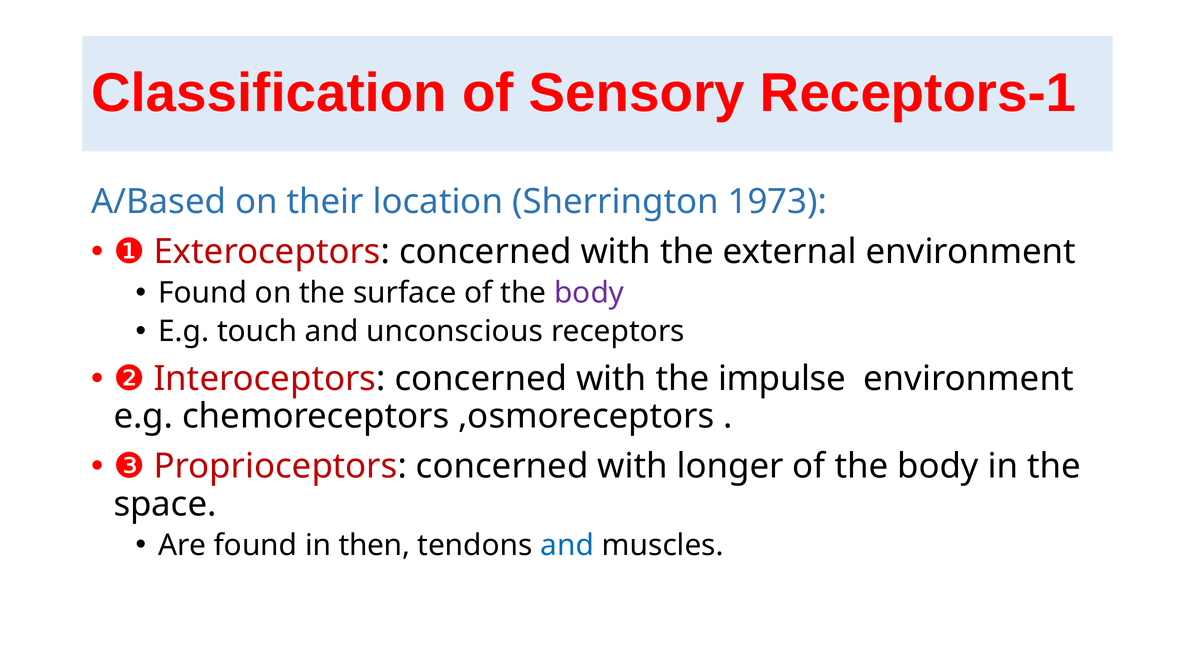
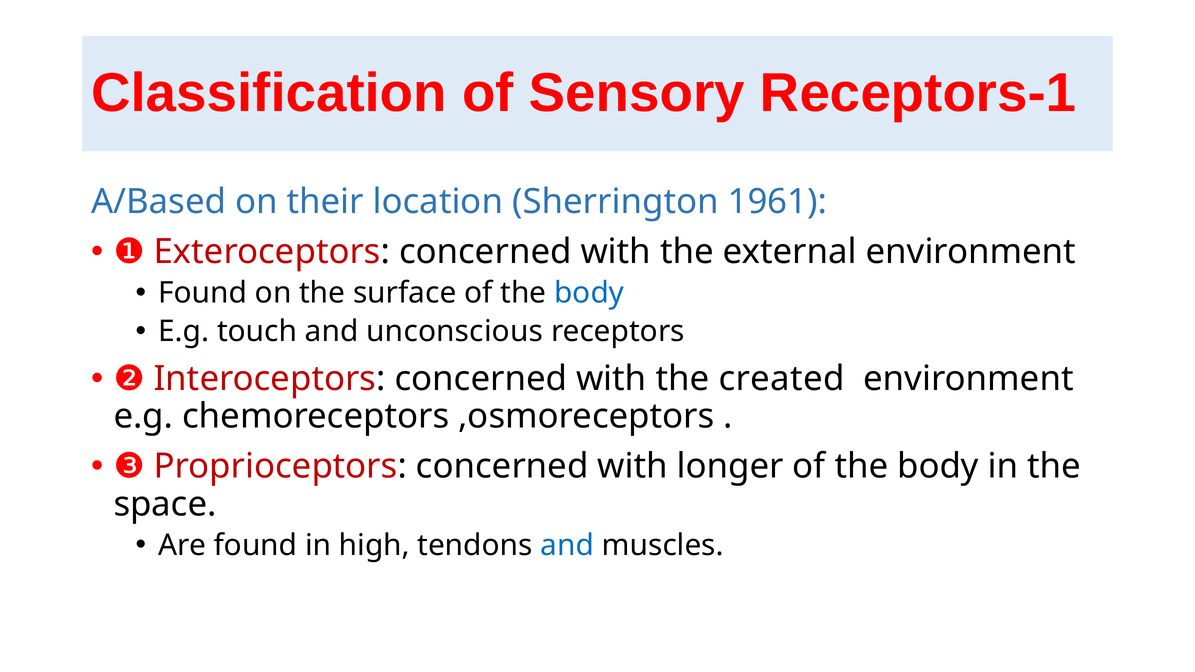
1973: 1973 -> 1961 (777, 202)
body colour: purple -> blue (589, 293)
impulse: impulse -> created (782, 379)
then: then -> high (374, 545)
